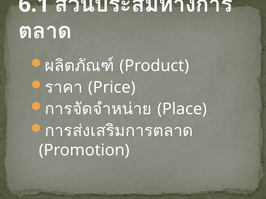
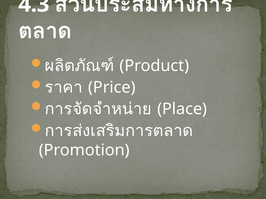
6.1: 6.1 -> 4.3 (34, 4)
